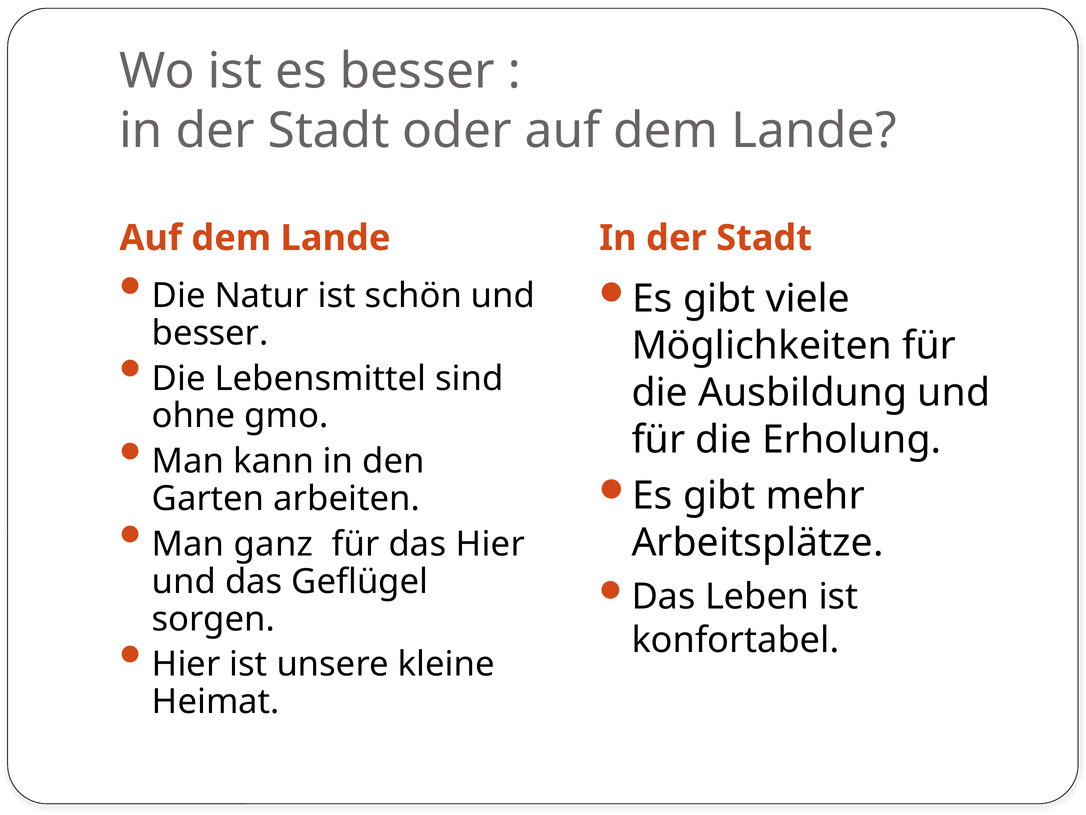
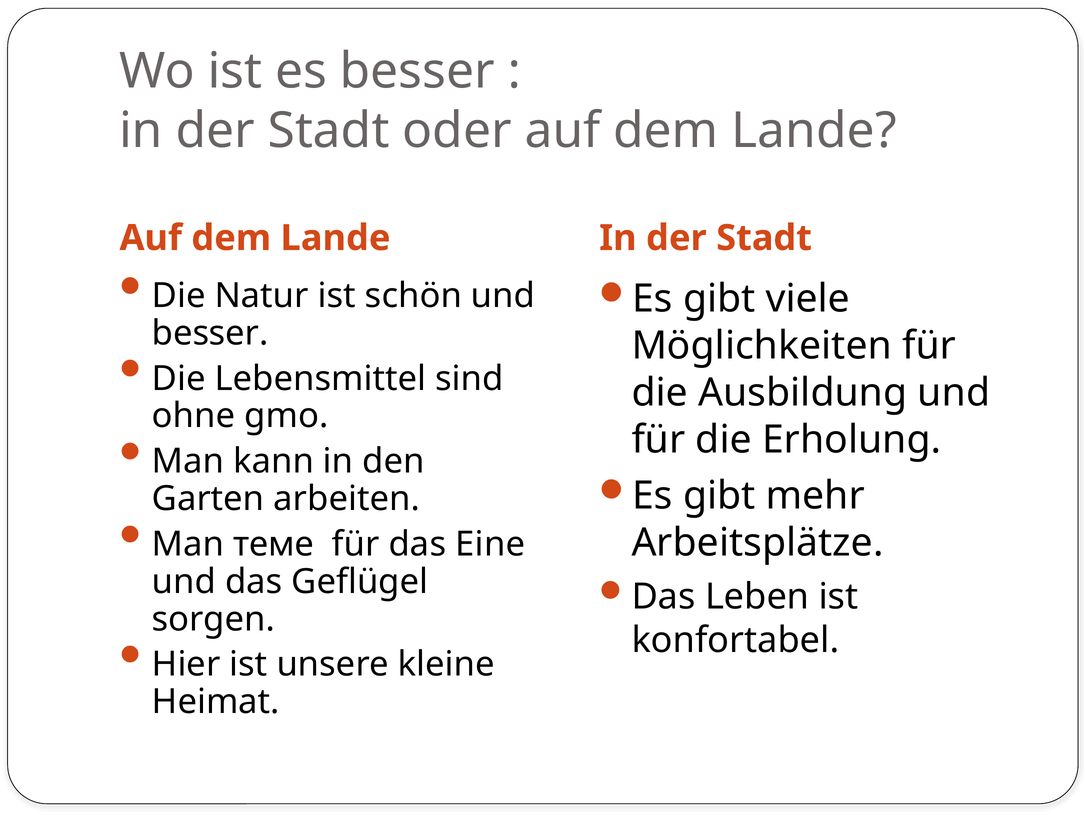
ganz: ganz -> теме (274, 544)
das Hier: Hier -> Eine (490, 544)
